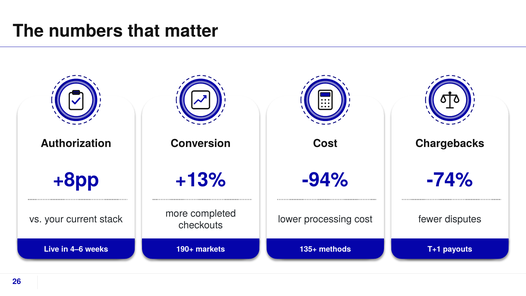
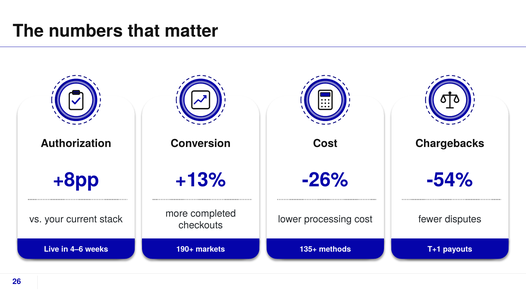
-94%: -94% -> -26% (325, 180)
-74%: -74% -> -54% (450, 180)
